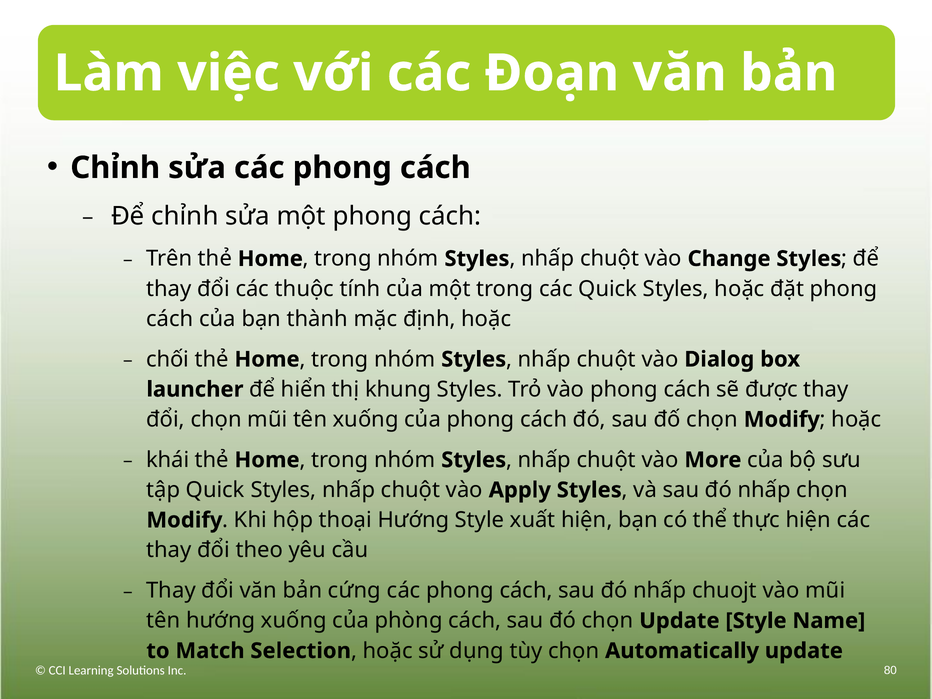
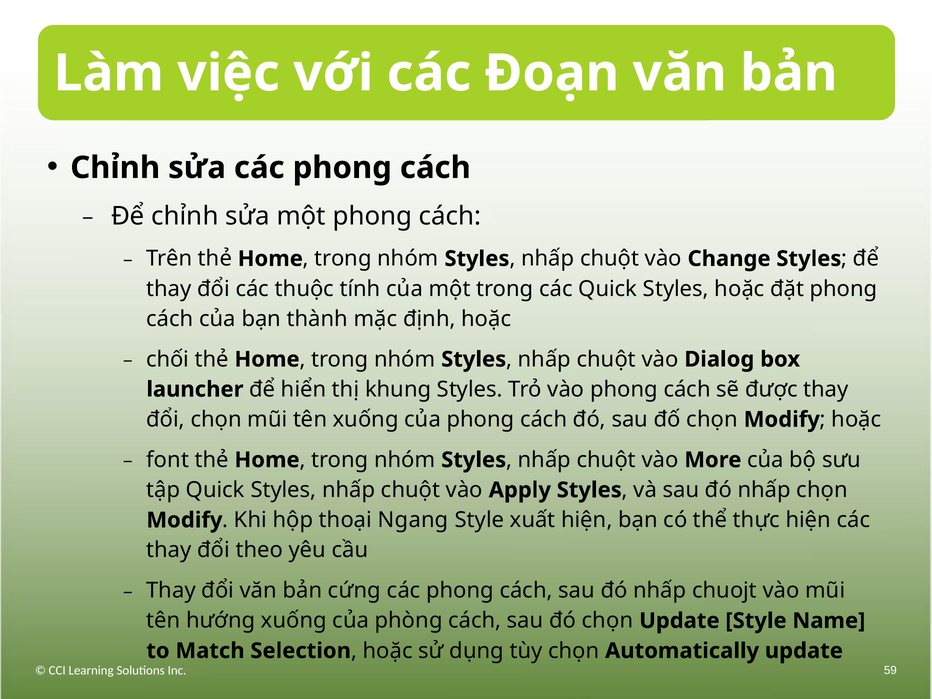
khái: khái -> font (168, 460)
thoại Hướng: Hướng -> Ngang (413, 520)
80: 80 -> 59 (890, 671)
